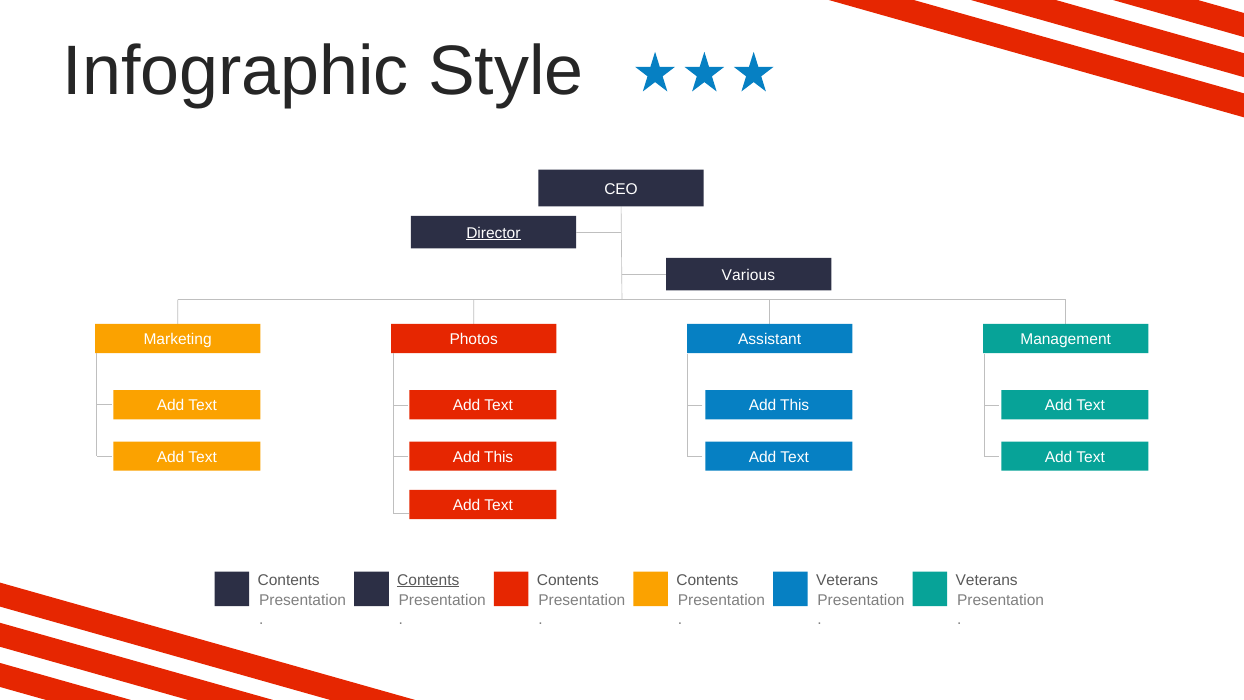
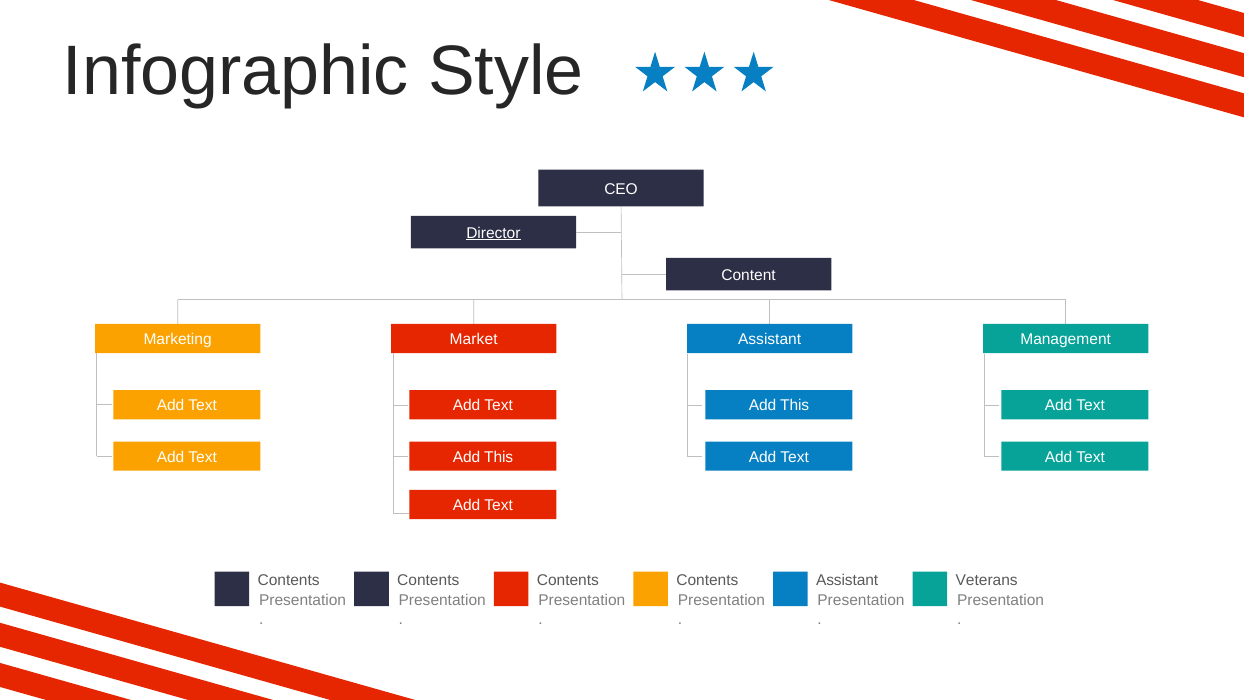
Various: Various -> Content (749, 275)
Photos: Photos -> Market (474, 340)
Contents underline: present -> none (428, 580)
Veterans: Veterans -> Assistant (847, 580)
